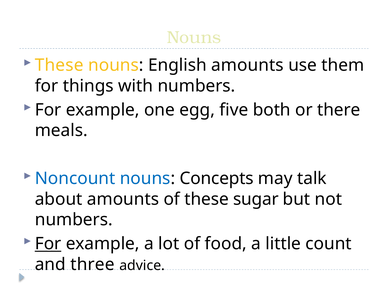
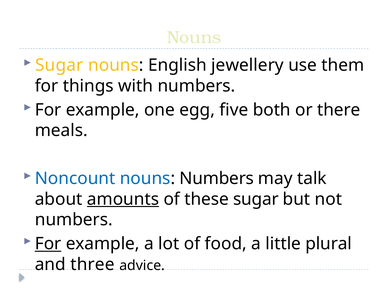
These: These -> Sugar (59, 65)
English amounts: amounts -> jewellery (247, 65)
nouns Concepts: Concepts -> Numbers (217, 178)
amounts underline: none -> present (123, 199)
count: count -> plural (329, 244)
